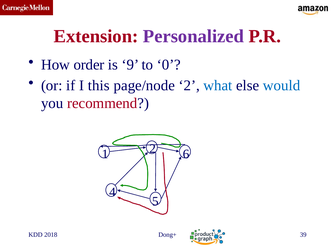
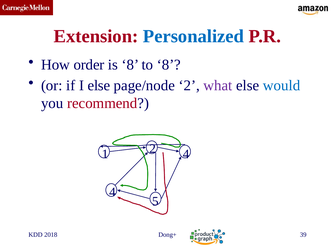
Personalized colour: purple -> blue (193, 36)
is 9: 9 -> 8 (130, 65)
to 0: 0 -> 8 (169, 65)
I this: this -> else (99, 86)
what colour: blue -> purple (218, 86)
2 6: 6 -> 4 (186, 154)
